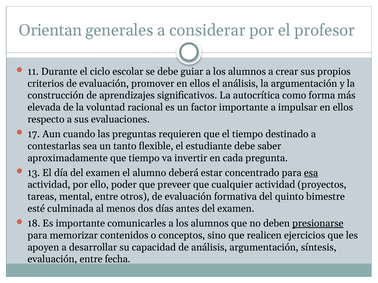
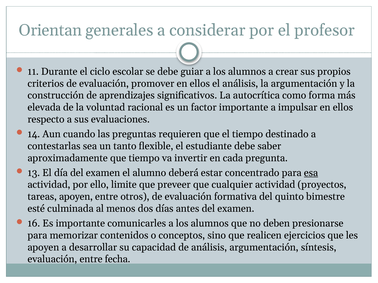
17: 17 -> 14 (34, 134)
poder: poder -> limite (124, 185)
tareas mental: mental -> apoyen (76, 197)
18: 18 -> 16 (34, 224)
presionarse underline: present -> none (318, 224)
